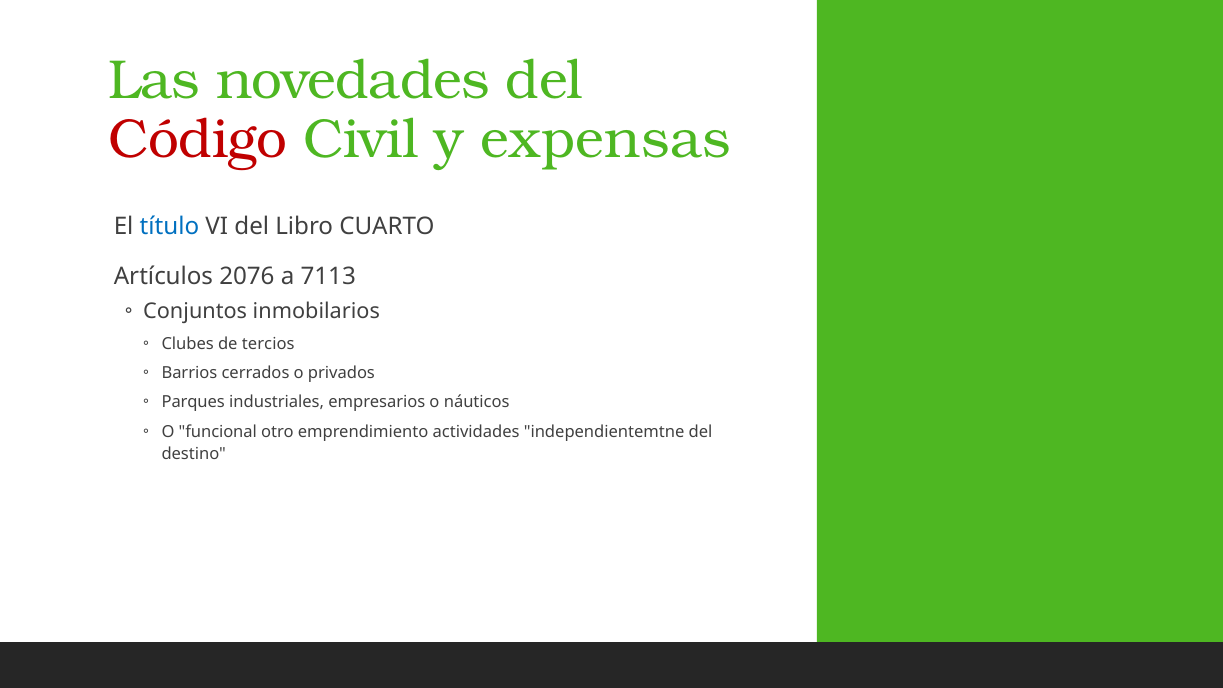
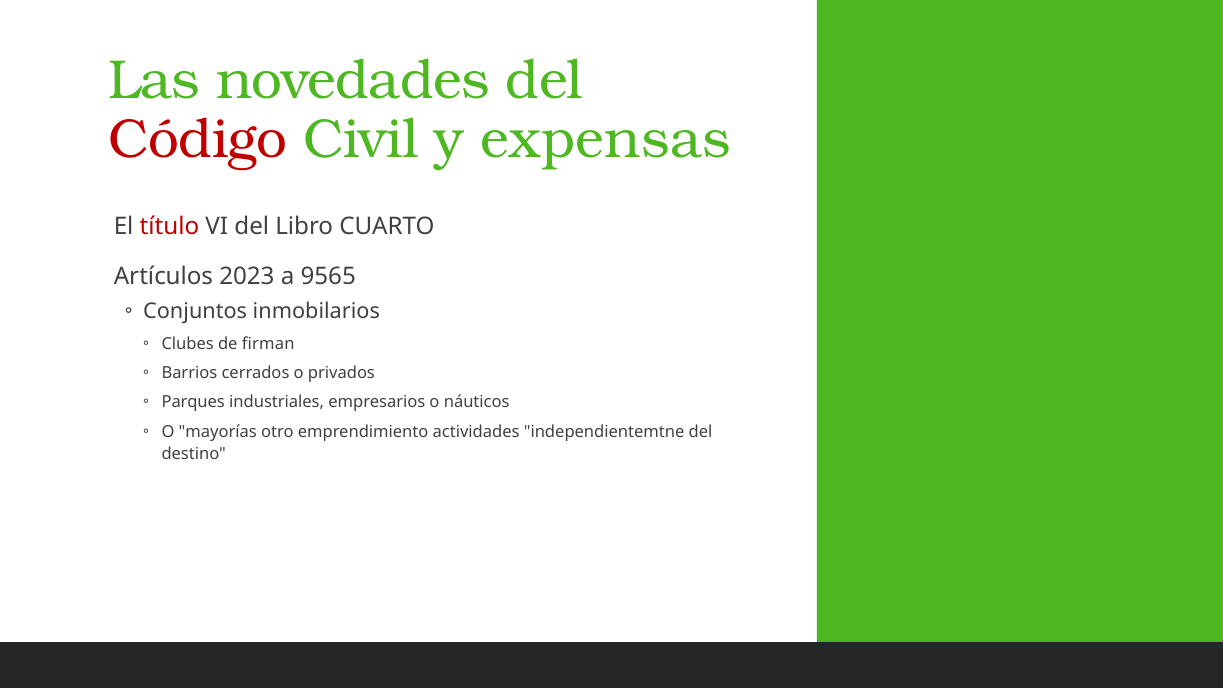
título colour: blue -> red (169, 227)
2076: 2076 -> 2023 (247, 276)
7113: 7113 -> 9565 (328, 276)
tercios: tercios -> firman (268, 344)
funcional: funcional -> mayorías (218, 432)
